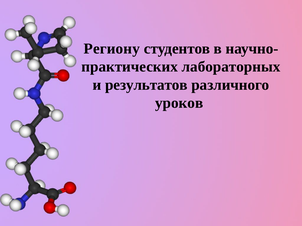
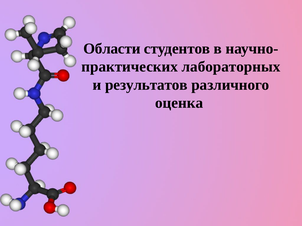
Региону: Региону -> Области (112, 49)
уроков: уроков -> оценка (179, 103)
